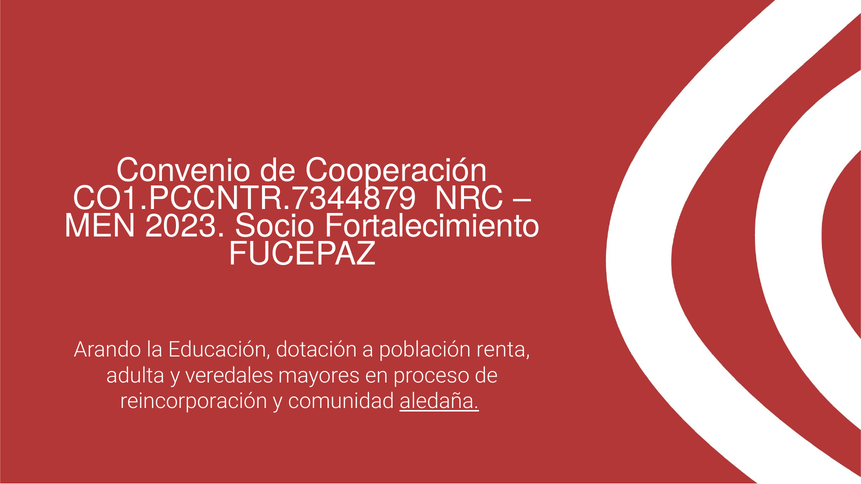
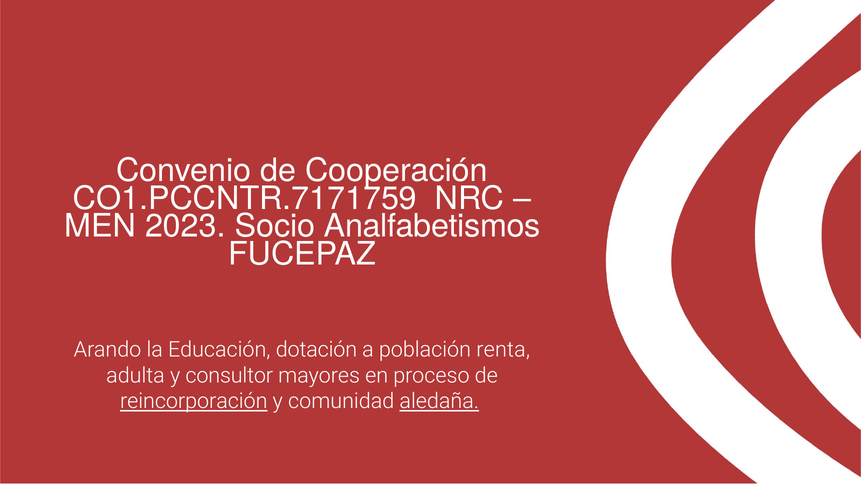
CO1.PCCNTR.7344879: CO1.PCCNTR.7344879 -> CO1.PCCNTR.7171759 (245, 198)
Fortalecimiento: Fortalecimiento -> Analfabetismos (432, 226)
veredales: veredales -> consultor (229, 376)
reincorporación underline: none -> present (194, 402)
